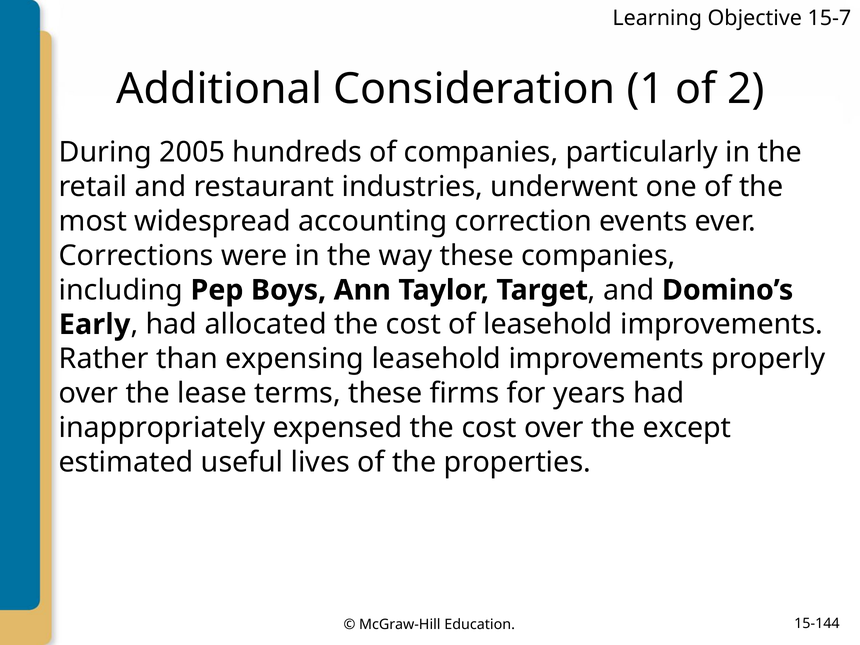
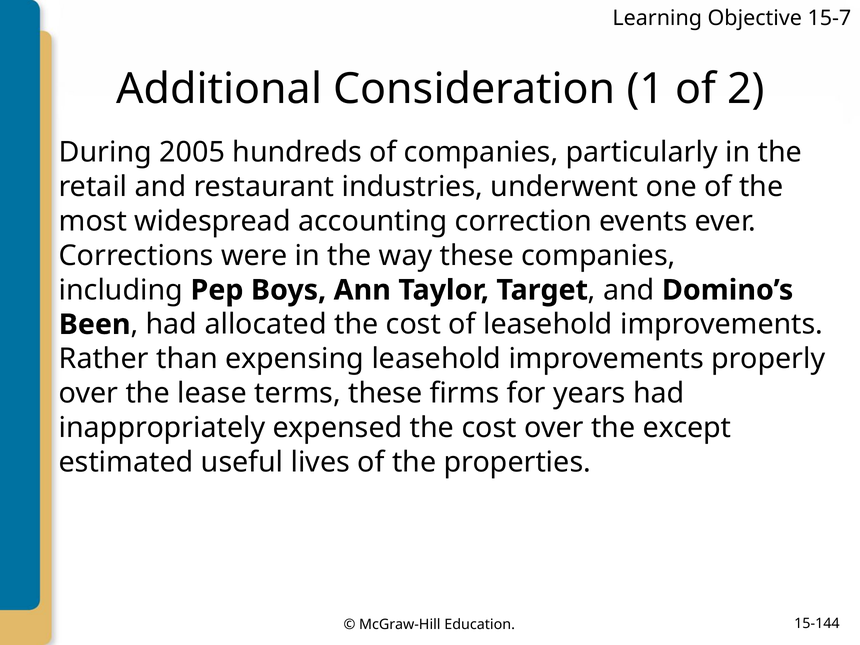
Early: Early -> Been (95, 325)
